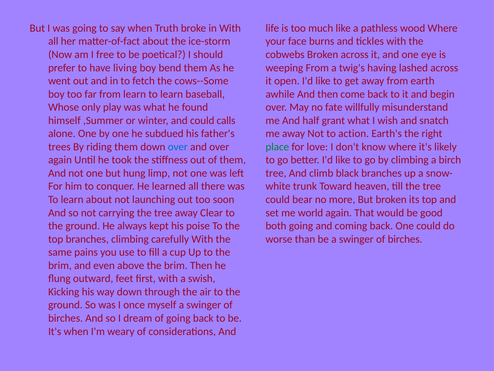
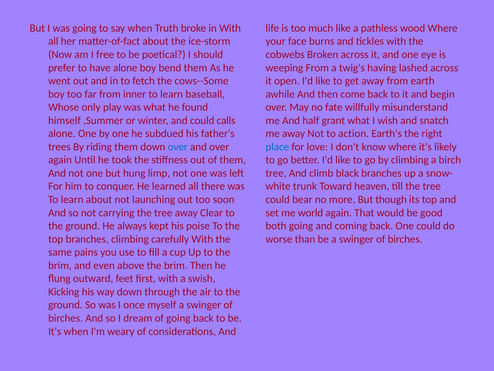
have living: living -> alone (125, 68)
from learn: learn -> inner (135, 94)
place colour: green -> blue (277, 147)
But broken: broken -> though (391, 199)
